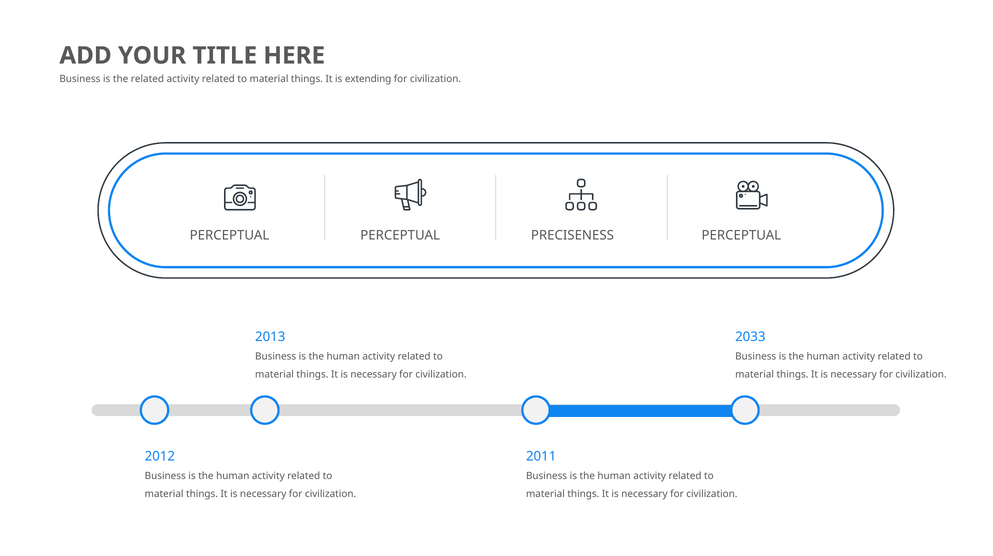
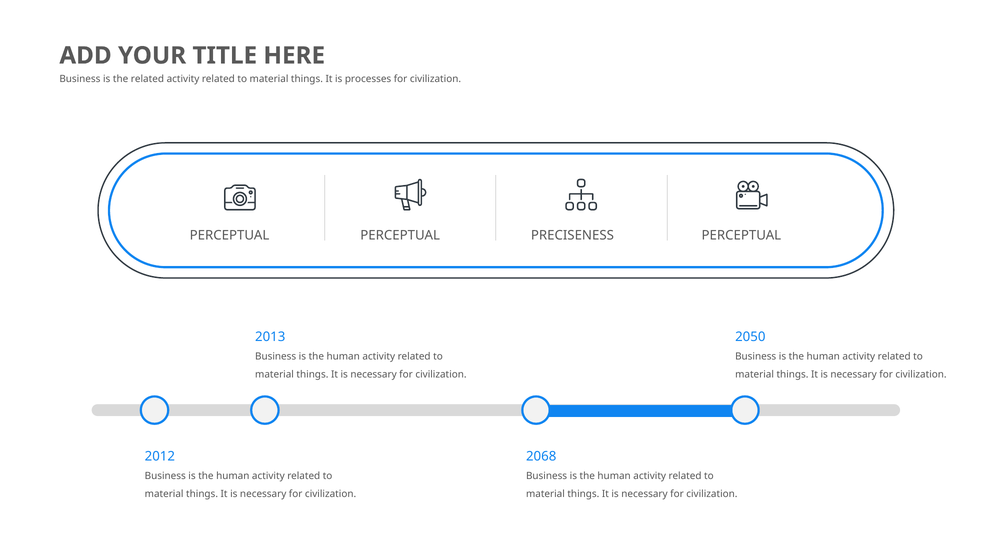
extending: extending -> processes (368, 79)
2033: 2033 -> 2050 (750, 337)
2011: 2011 -> 2068 (541, 457)
